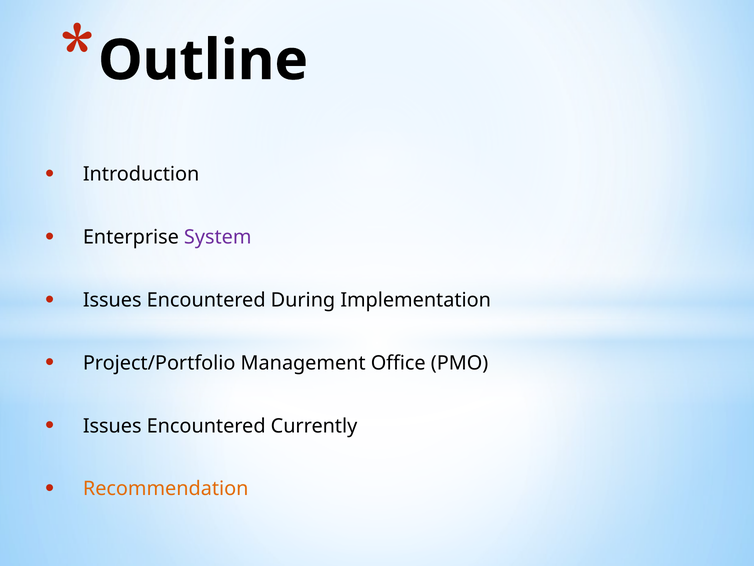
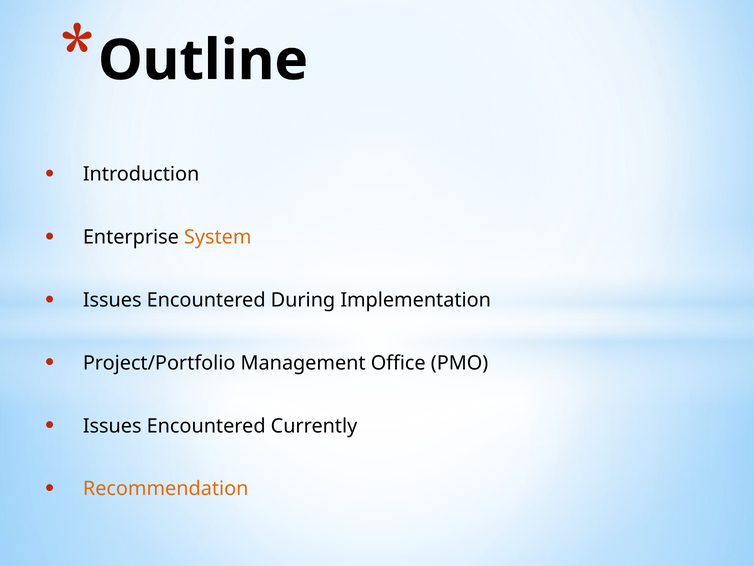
System colour: purple -> orange (218, 237)
